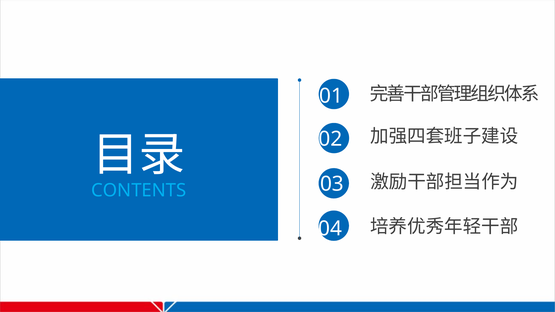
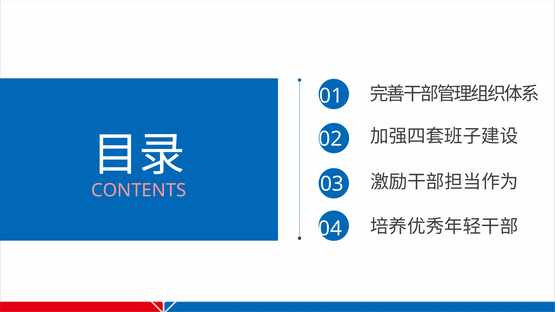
CONTENTS colour: light blue -> pink (139, 191)
